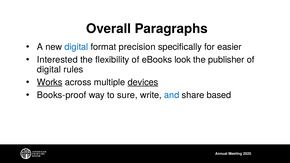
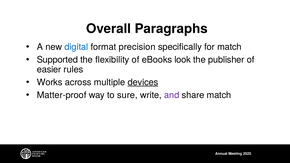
for easier: easier -> match (229, 47)
Interested: Interested -> Supported (57, 60)
digital: digital -> easier (49, 69)
Works underline: present -> none (50, 82)
Books-proof: Books-proof -> Matter-proof (62, 95)
and colour: blue -> purple (172, 95)
share based: based -> match (219, 95)
